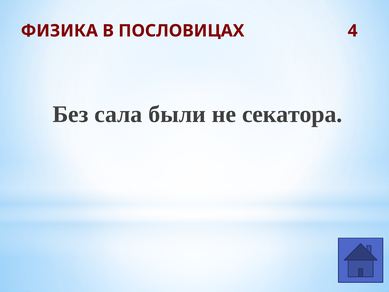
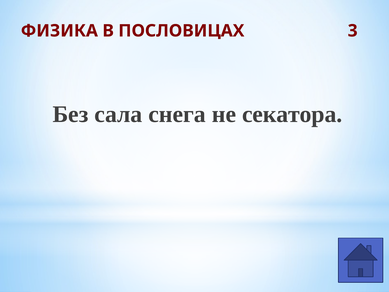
4: 4 -> 3 (353, 31)
были: были -> снега (177, 114)
